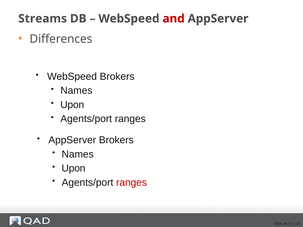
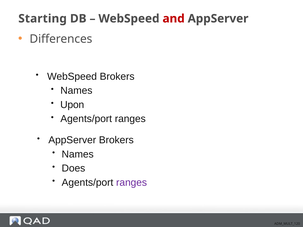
Streams: Streams -> Starting (43, 19)
Upon: Upon -> Does (73, 169)
ranges colour: red -> purple (132, 183)
